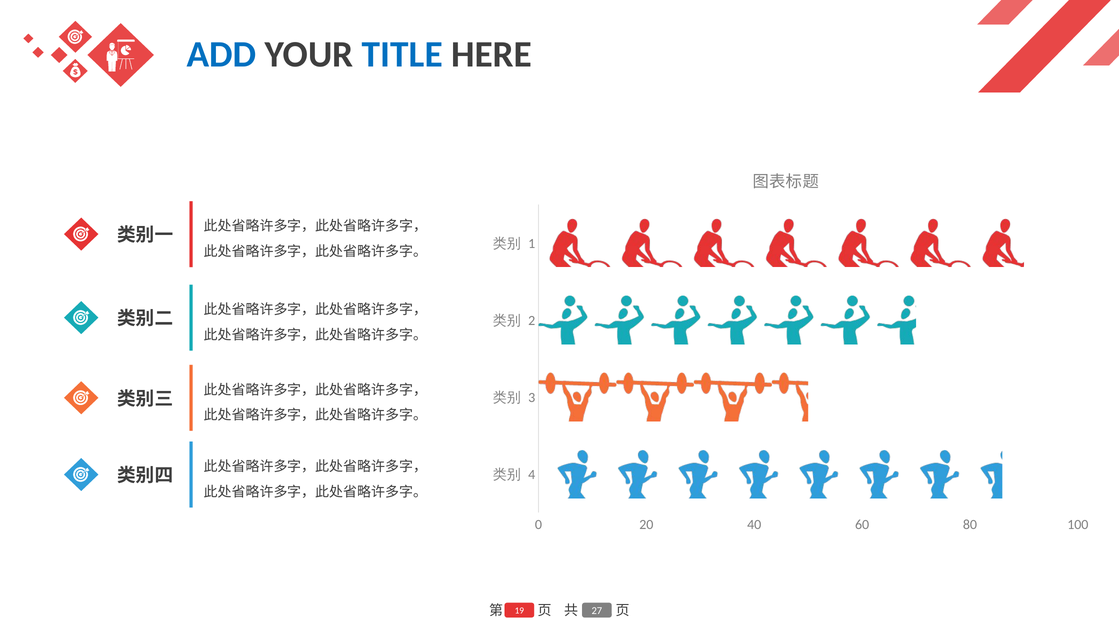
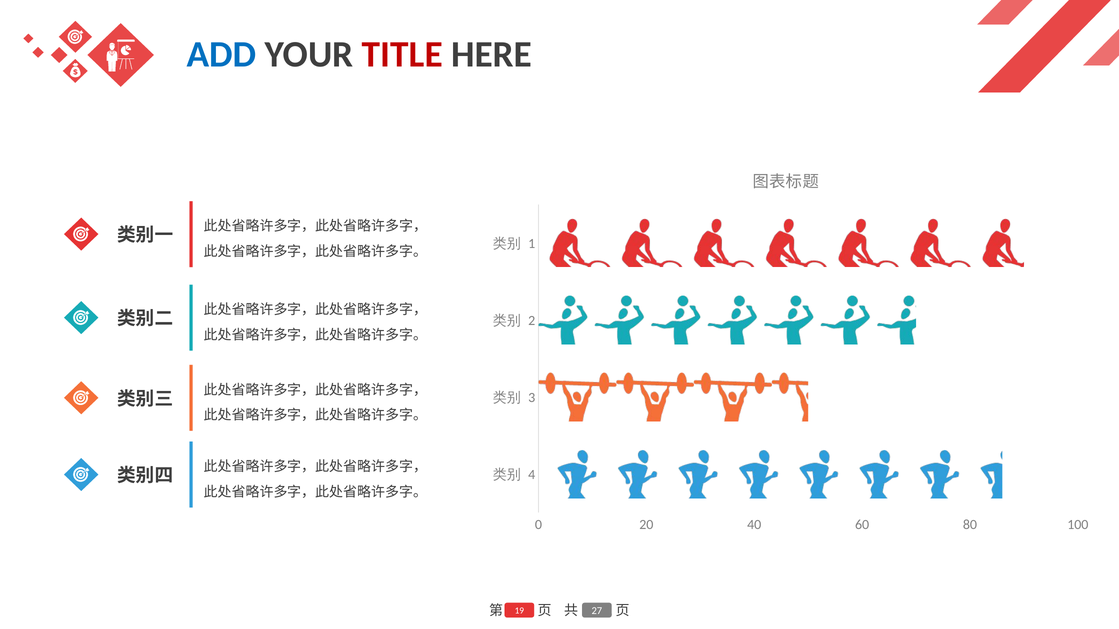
TITLE colour: blue -> red (402, 55)
